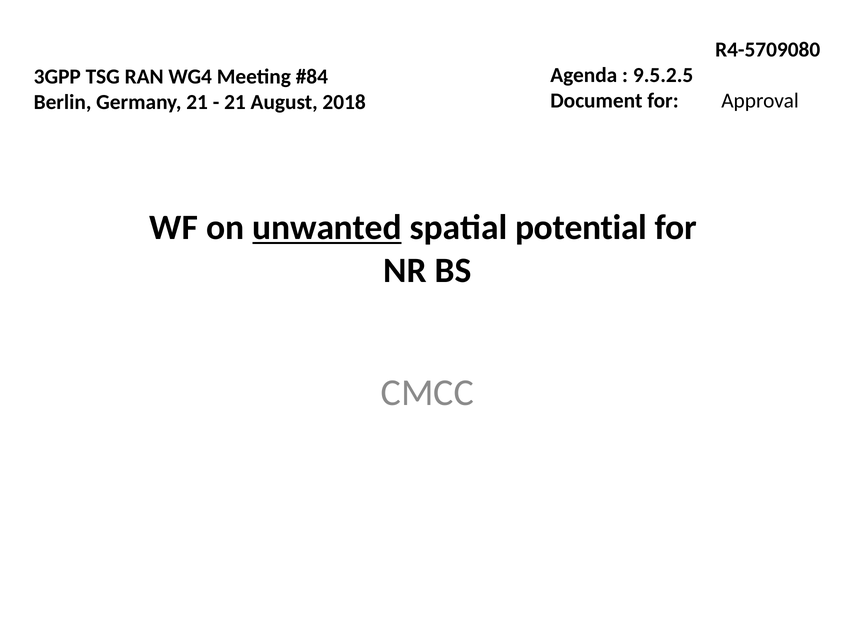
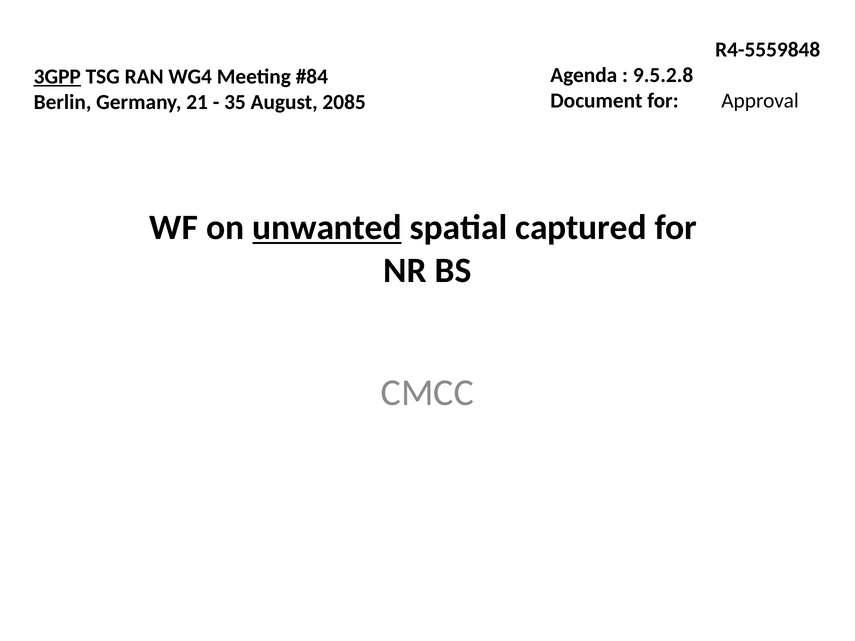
R4-5709080: R4-5709080 -> R4-5559848 (768, 50)
9.5.2.5: 9.5.2.5 -> 9.5.2.8 (663, 75)
3GPP underline: none -> present (57, 77)
21: 21 -> 35 (235, 102)
2018: 2018 -> 2085 (344, 102)
potential: potential -> captured (581, 228)
